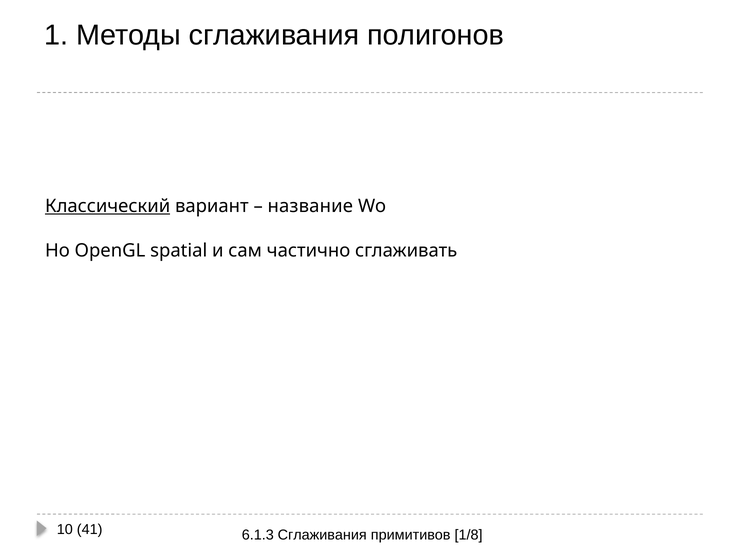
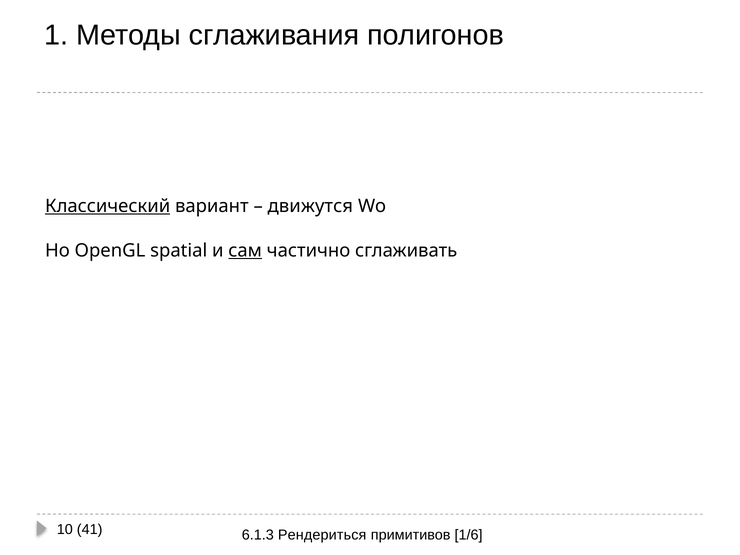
название: название -> движутся (310, 206)
сам underline: none -> present (245, 251)
6.1.3 Сглаживания: Сглаживания -> Рендериться (322, 535)
1/8: 1/8 -> 1/6 (469, 535)
